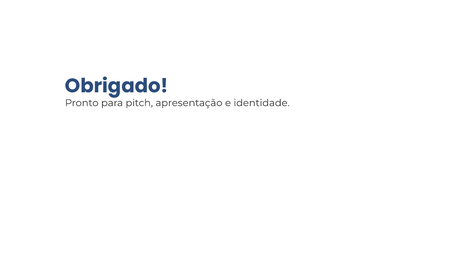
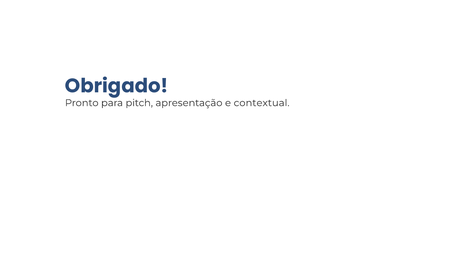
identidade: identidade -> contextual (262, 103)
